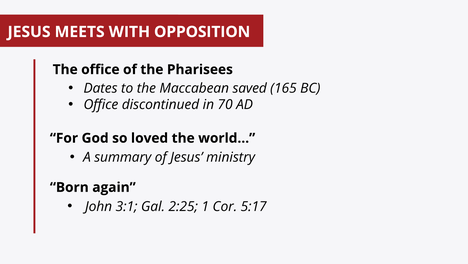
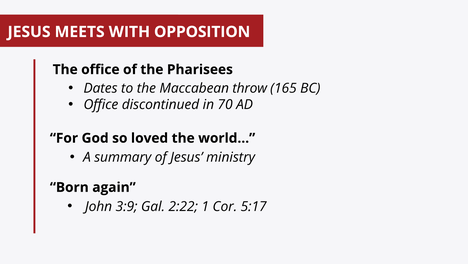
saved: saved -> throw (250, 88)
3:1: 3:1 -> 3:9 (127, 206)
2:25: 2:25 -> 2:22 (183, 206)
